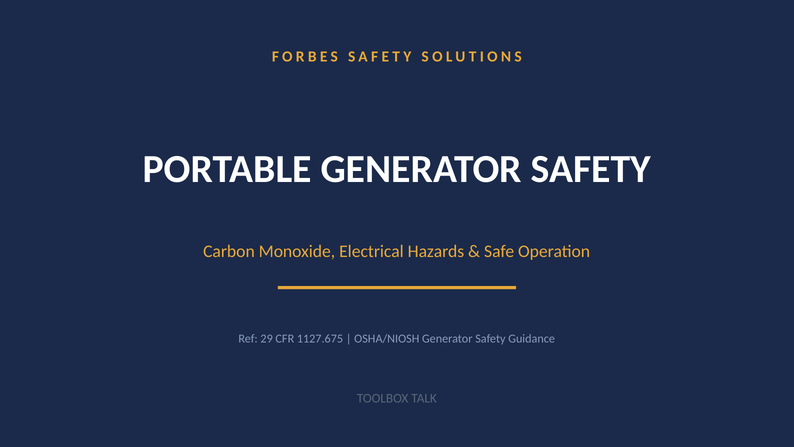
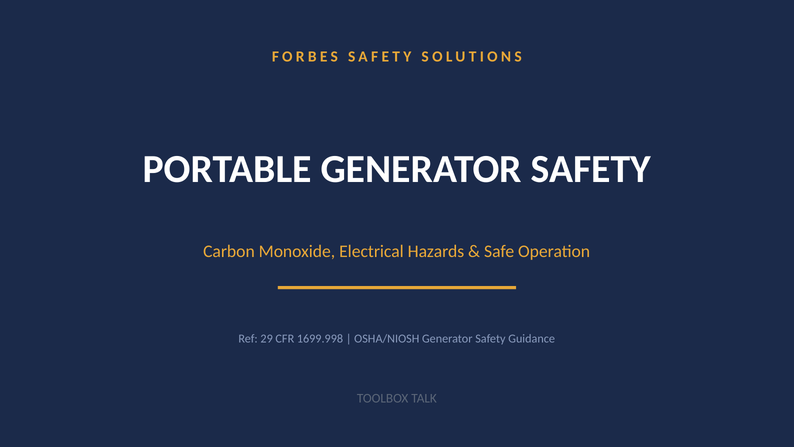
1127.675: 1127.675 -> 1699.998 (320, 338)
